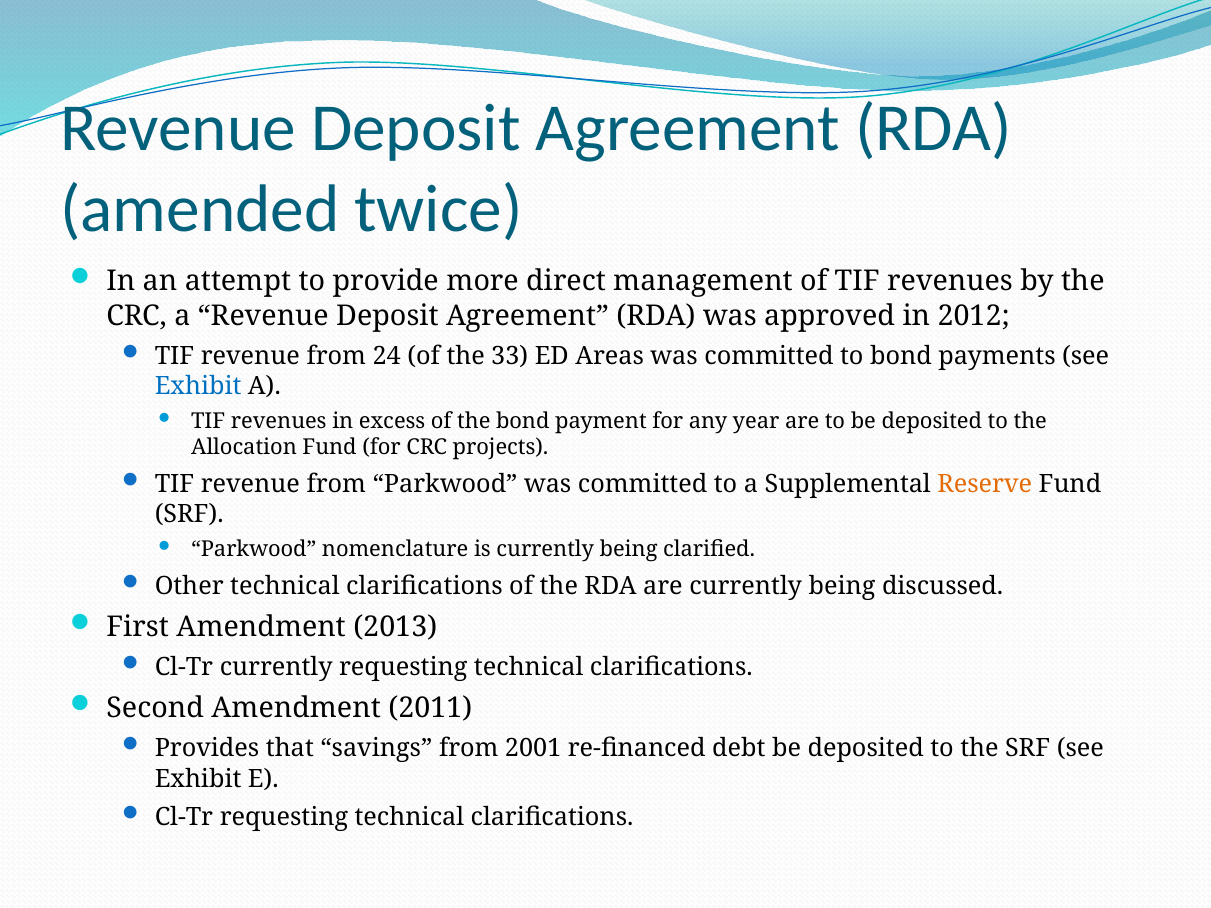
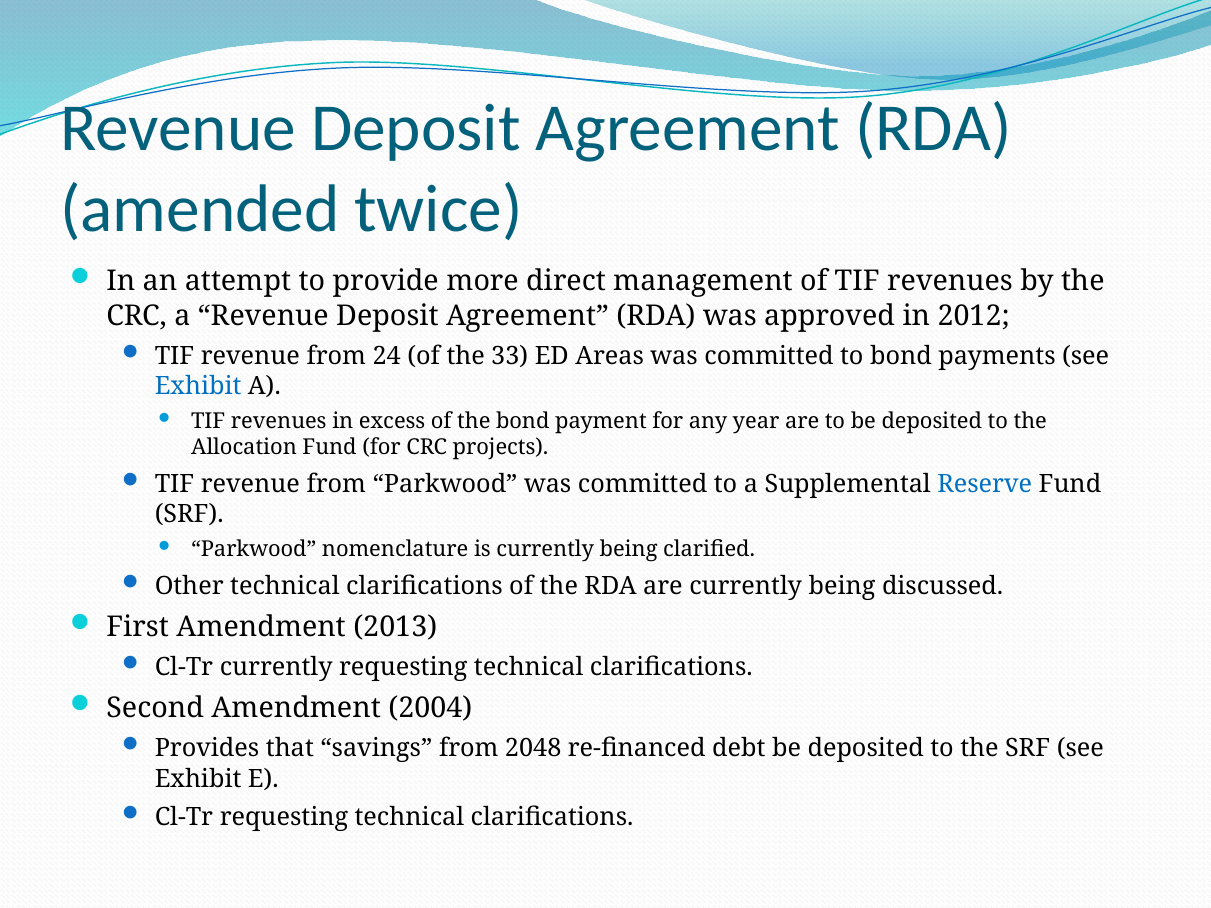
Reserve colour: orange -> blue (985, 484)
2011: 2011 -> 2004 (430, 709)
2001: 2001 -> 2048 (533, 749)
